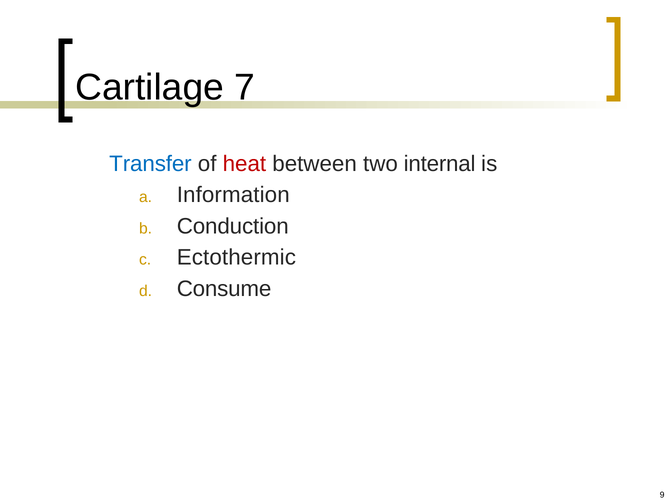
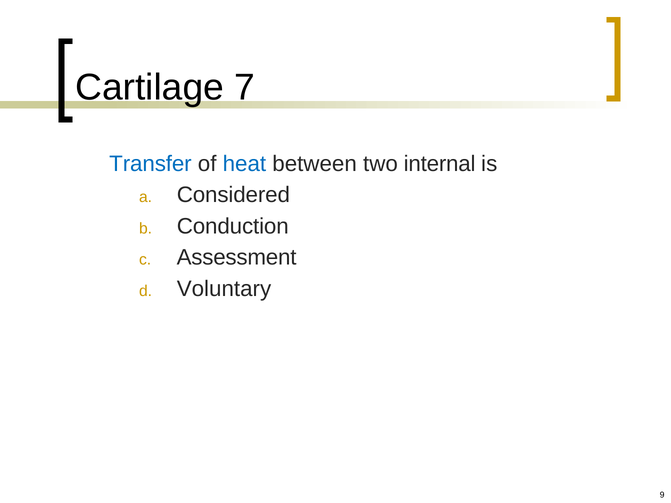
heat colour: red -> blue (244, 164)
Information: Information -> Considered (233, 195)
Ectothermic: Ectothermic -> Assessment (237, 258)
Consume: Consume -> Voluntary (224, 289)
